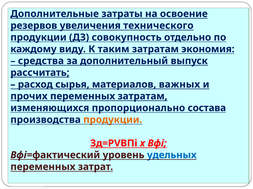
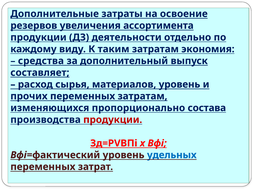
технического: технического -> ассортимента (158, 26)
совокупность: совокупность -> деятельности (127, 37)
рассчитать: рассчитать -> составляет (40, 73)
материалов важных: важных -> уровень (180, 85)
продукции colour: orange -> red (113, 120)
